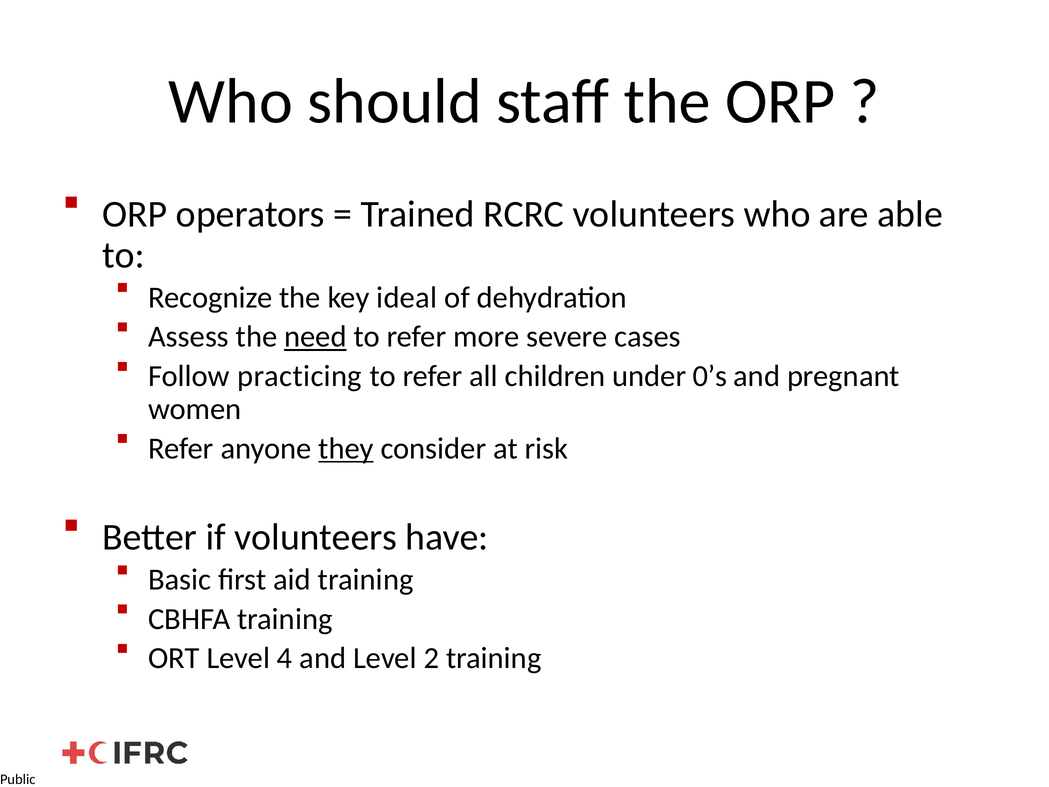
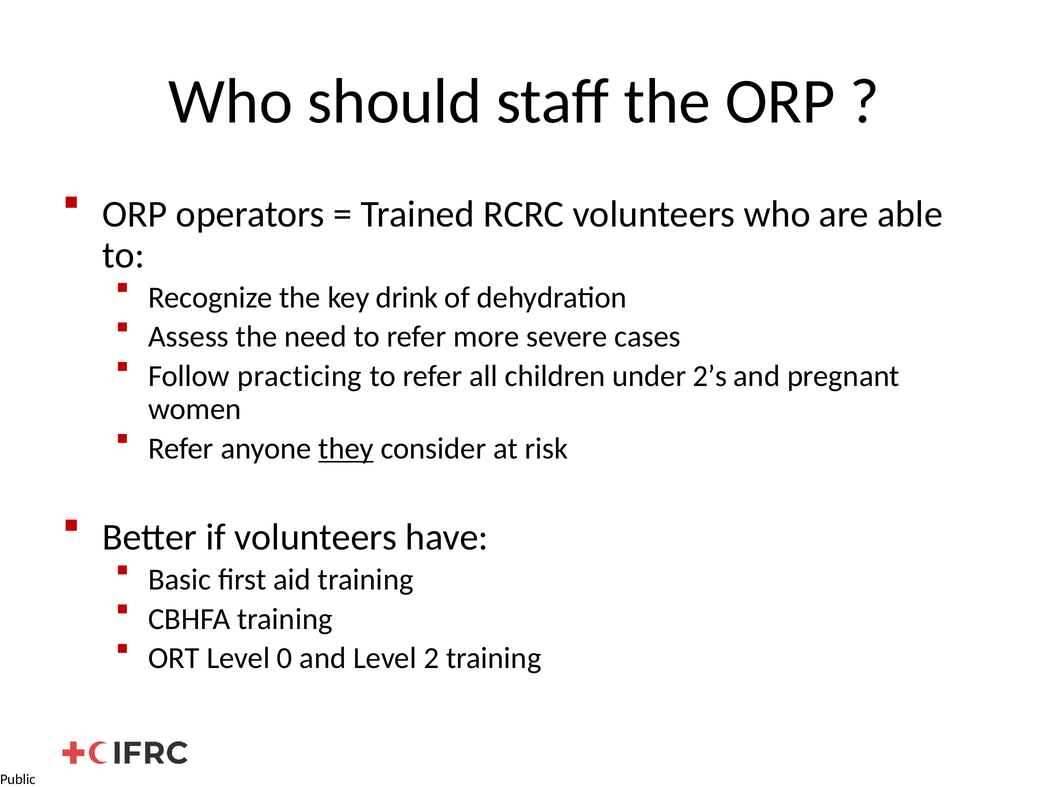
ideal: ideal -> drink (407, 297)
need underline: present -> none (315, 337)
0’s: 0’s -> 2’s (710, 376)
4: 4 -> 0 (285, 658)
